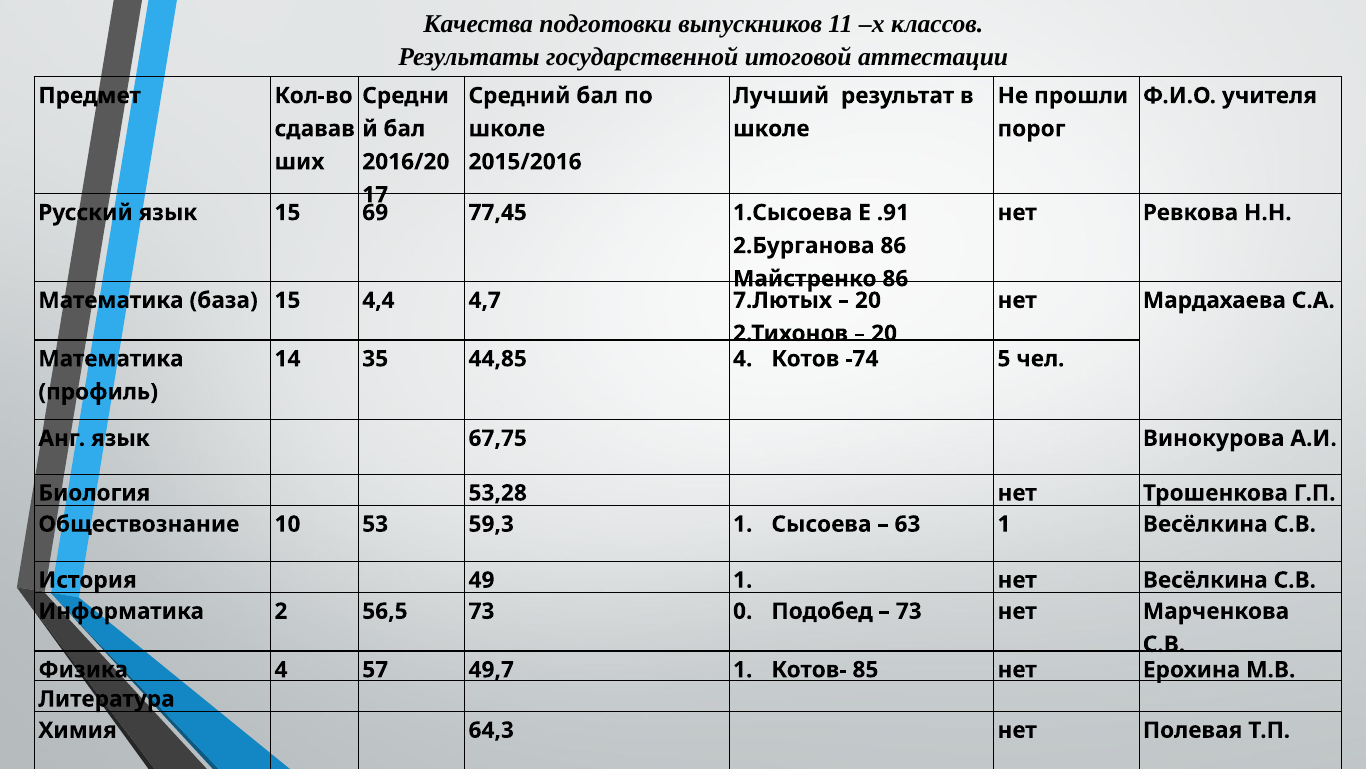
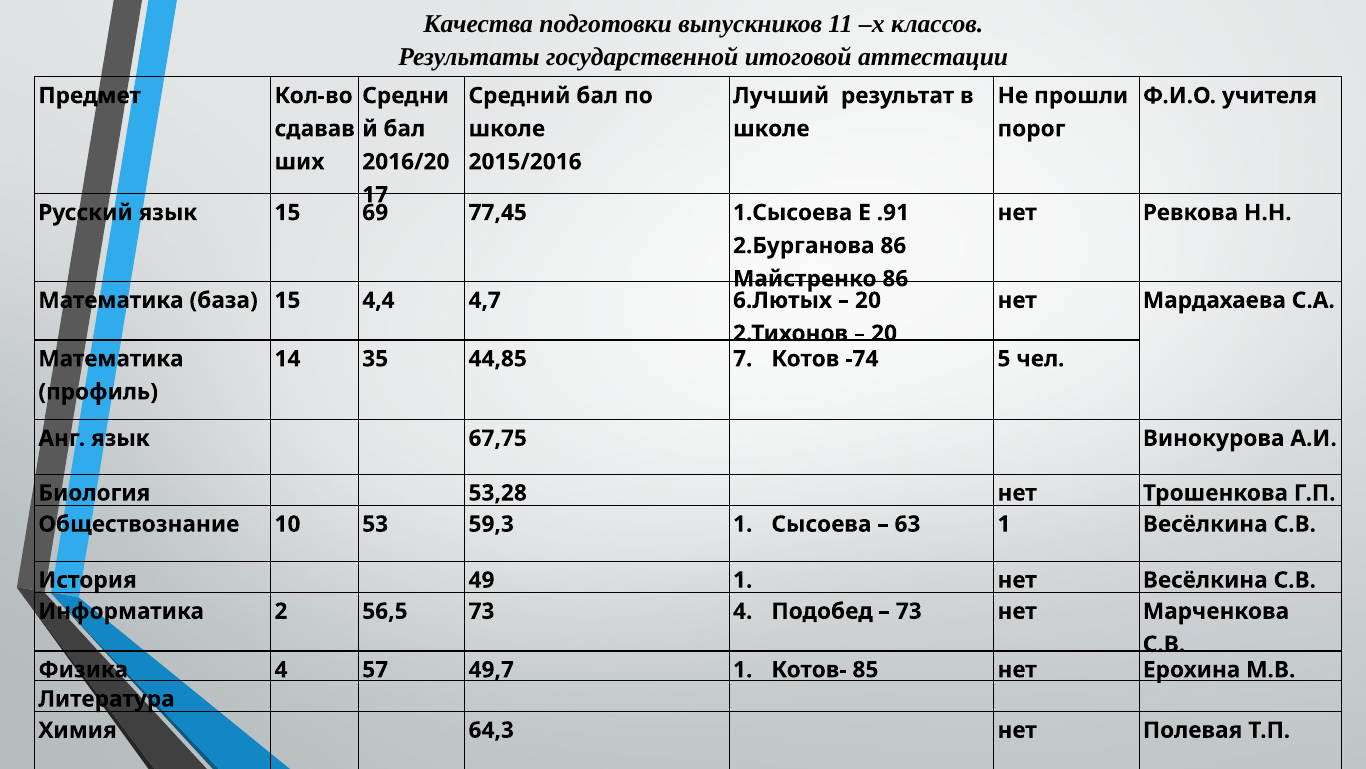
7.Лютых: 7.Лютых -> 6.Лютых (782, 300)
44,85 4: 4 -> 7 (743, 359)
73 0: 0 -> 4 (743, 611)
